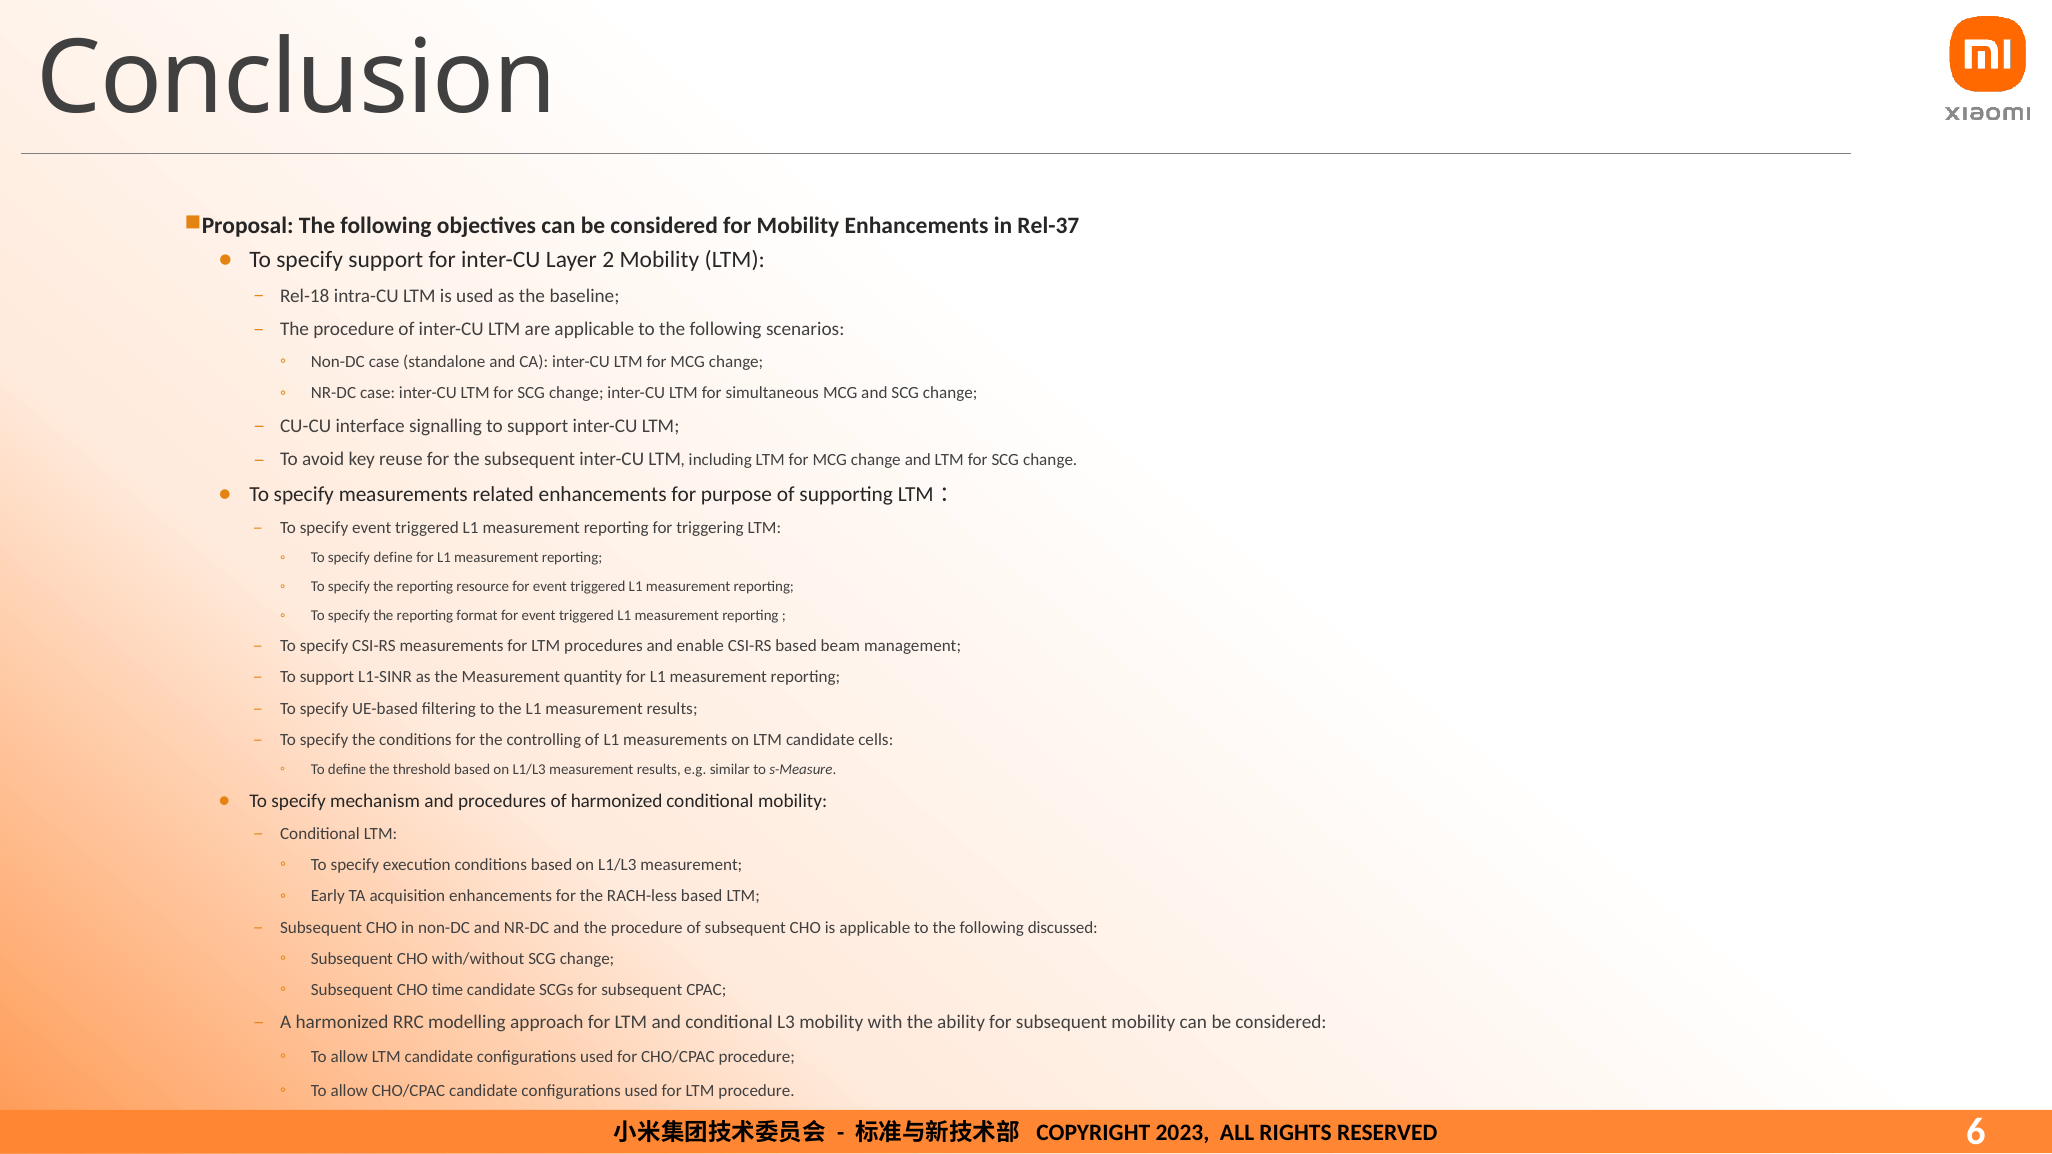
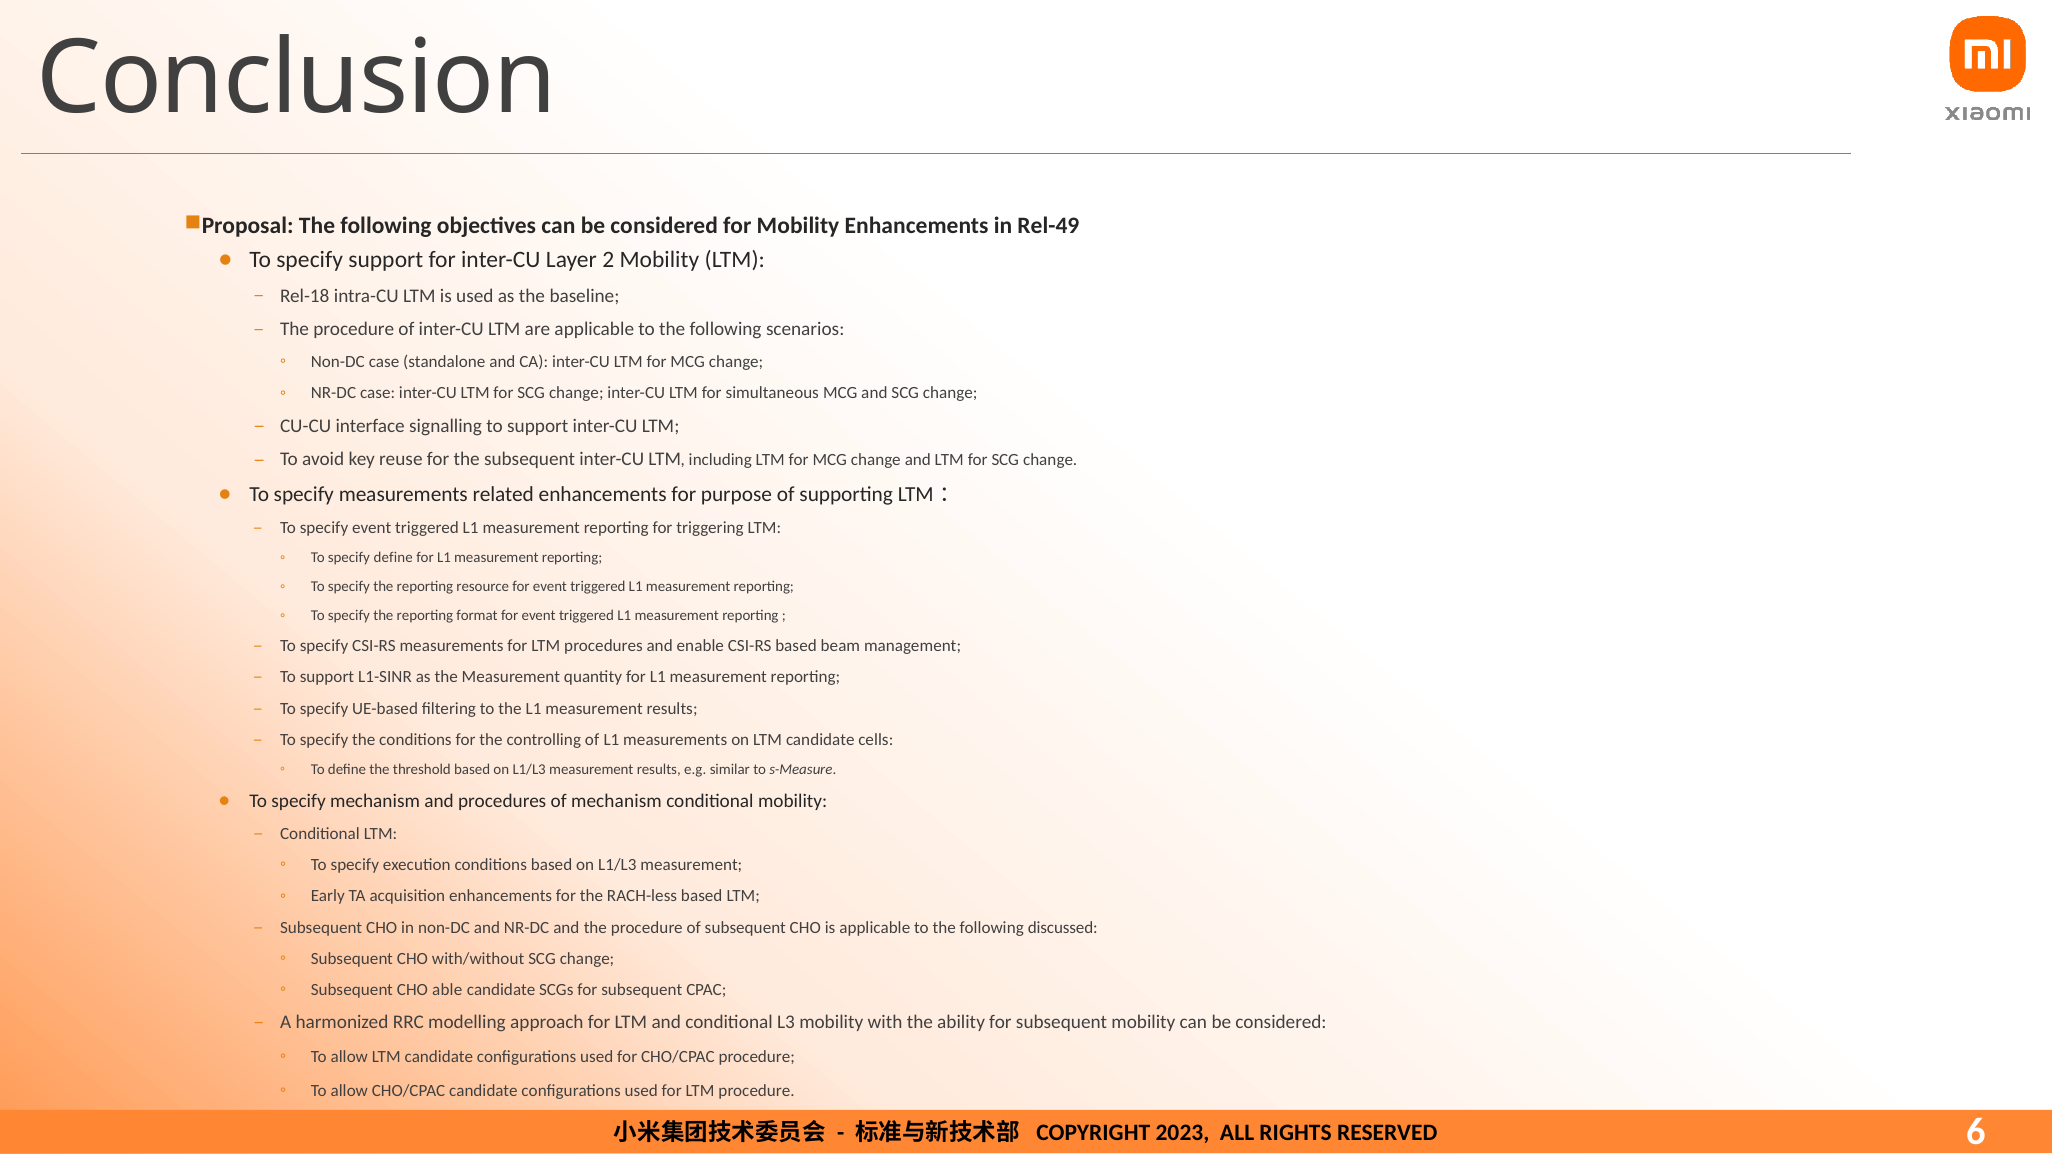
Rel-37: Rel-37 -> Rel-49 (1048, 226)
of harmonized: harmonized -> mechanism (616, 801)
time: time -> able (447, 990)
